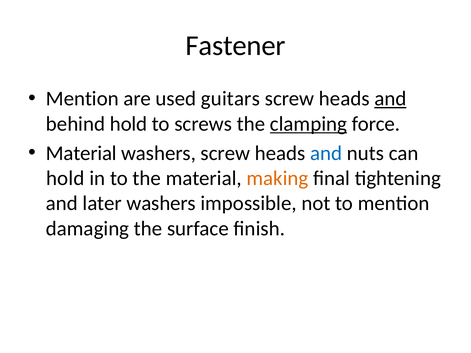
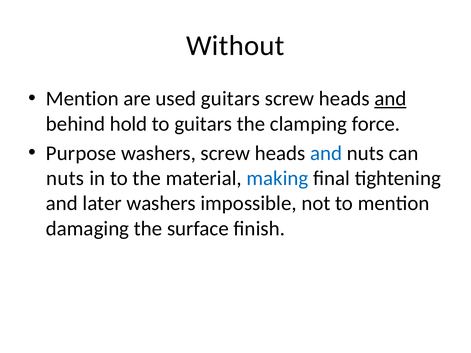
Fastener: Fastener -> Without (235, 46)
to screws: screws -> guitars (203, 124)
clamping underline: present -> none (308, 124)
Material: Material -> Purpose (81, 153)
hold: hold -> nuts (65, 178)
making colour: orange -> blue (277, 178)
